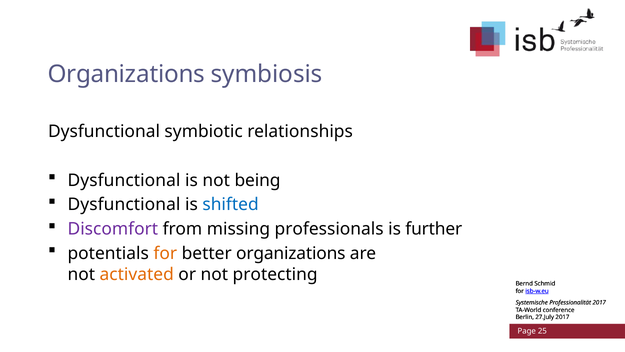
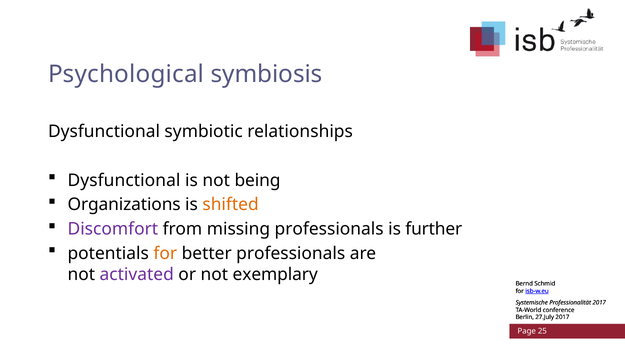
Organizations: Organizations -> Psychological (126, 74)
Dysfunctional: Dysfunctional -> Organizations (124, 205)
shifted colour: blue -> orange (231, 205)
better organizations: organizations -> professionals (291, 253)
activated colour: orange -> purple (137, 274)
protecting: protecting -> exemplary (275, 274)
